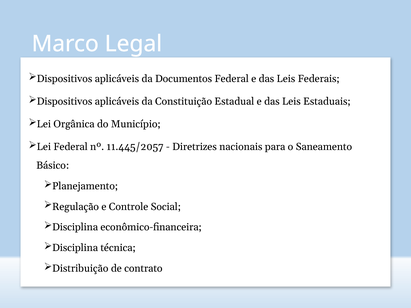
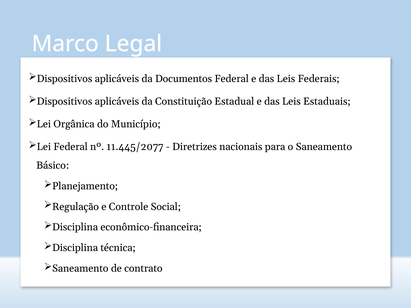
11.445/2057: 11.445/2057 -> 11.445/2077 (135, 147)
Distribuição: Distribuição -> Saneamento (80, 269)
